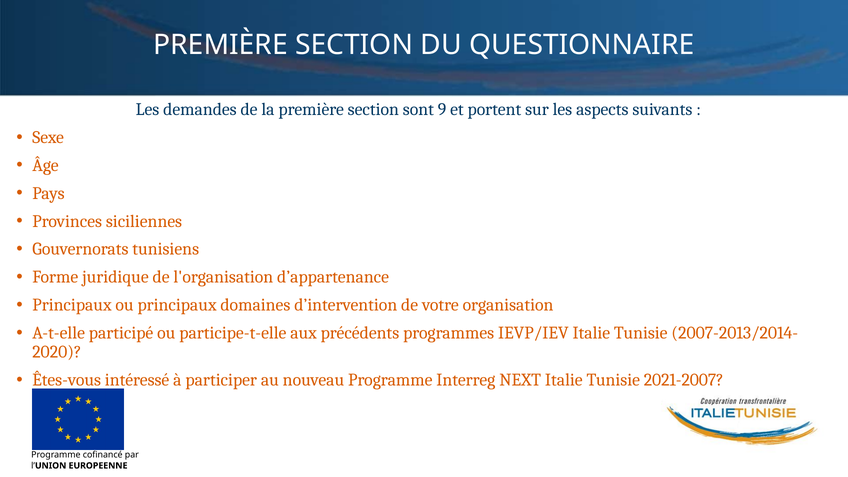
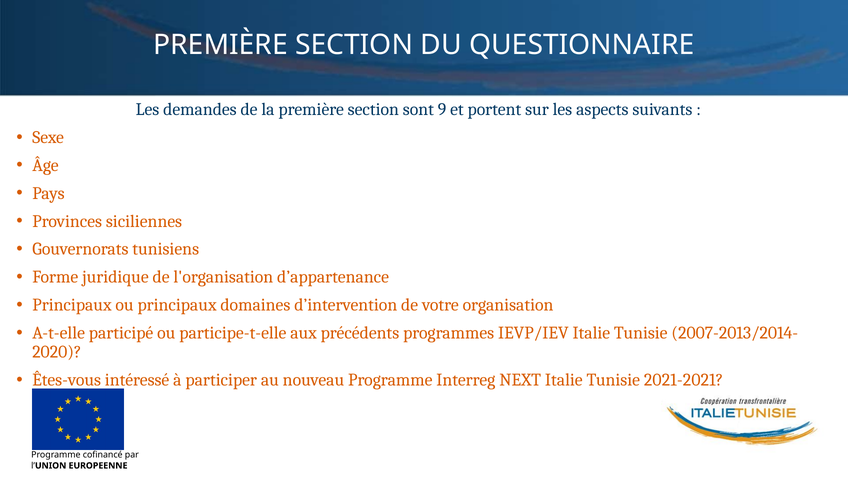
2021-2007: 2021-2007 -> 2021-2021 (684, 380)
